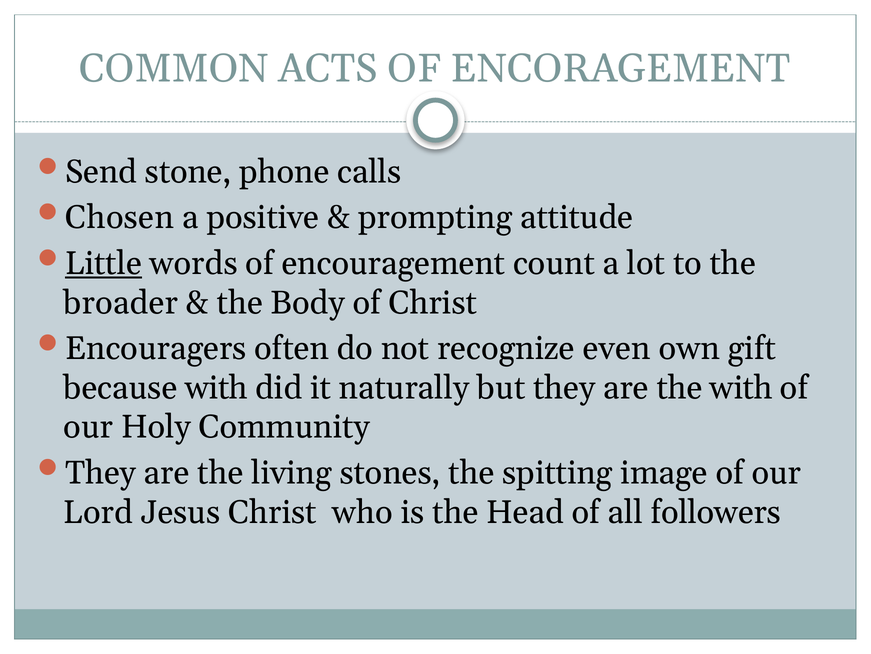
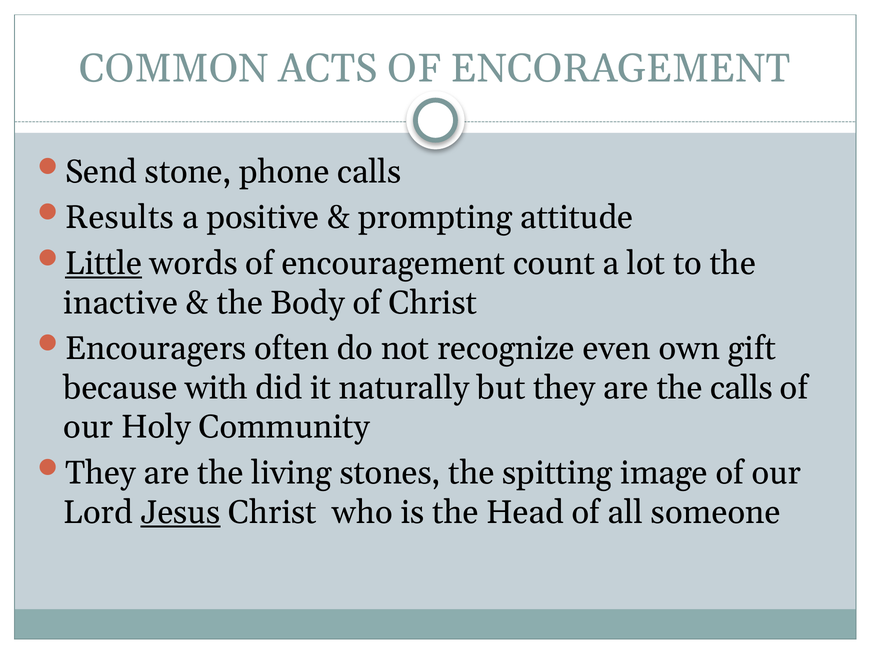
Chosen: Chosen -> Results (120, 217)
broader: broader -> inactive (121, 302)
the with: with -> calls (741, 387)
Jesus underline: none -> present (181, 512)
followers: followers -> someone (716, 512)
